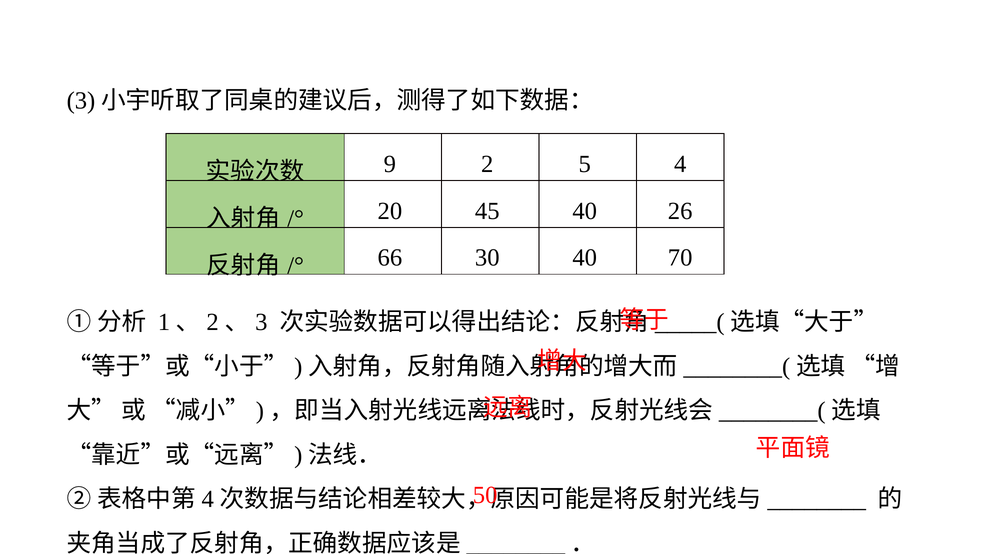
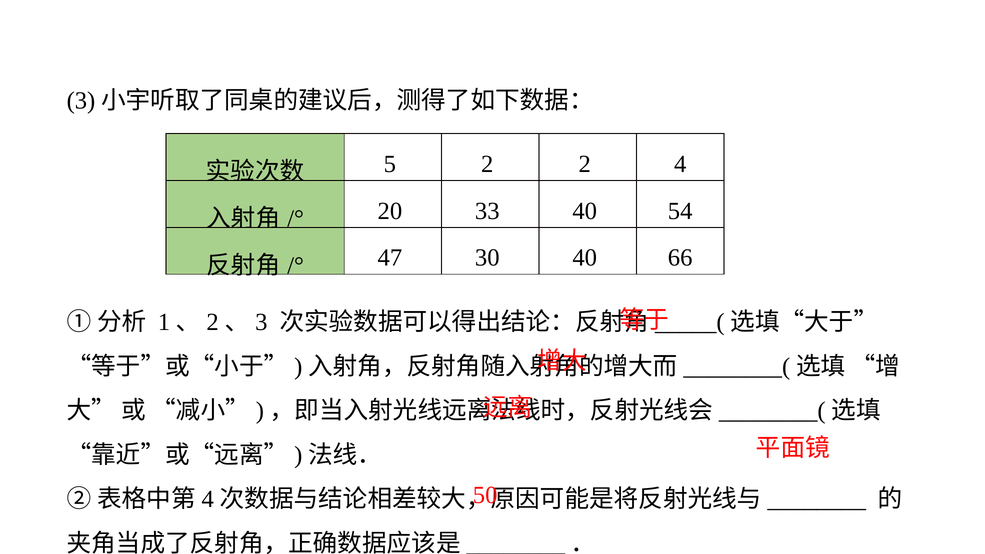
9: 9 -> 5 (390, 164)
2 5: 5 -> 2 (585, 164)
45: 45 -> 33 (487, 211)
26: 26 -> 54 (680, 211)
66: 66 -> 47 (390, 258)
70: 70 -> 66 (680, 258)
